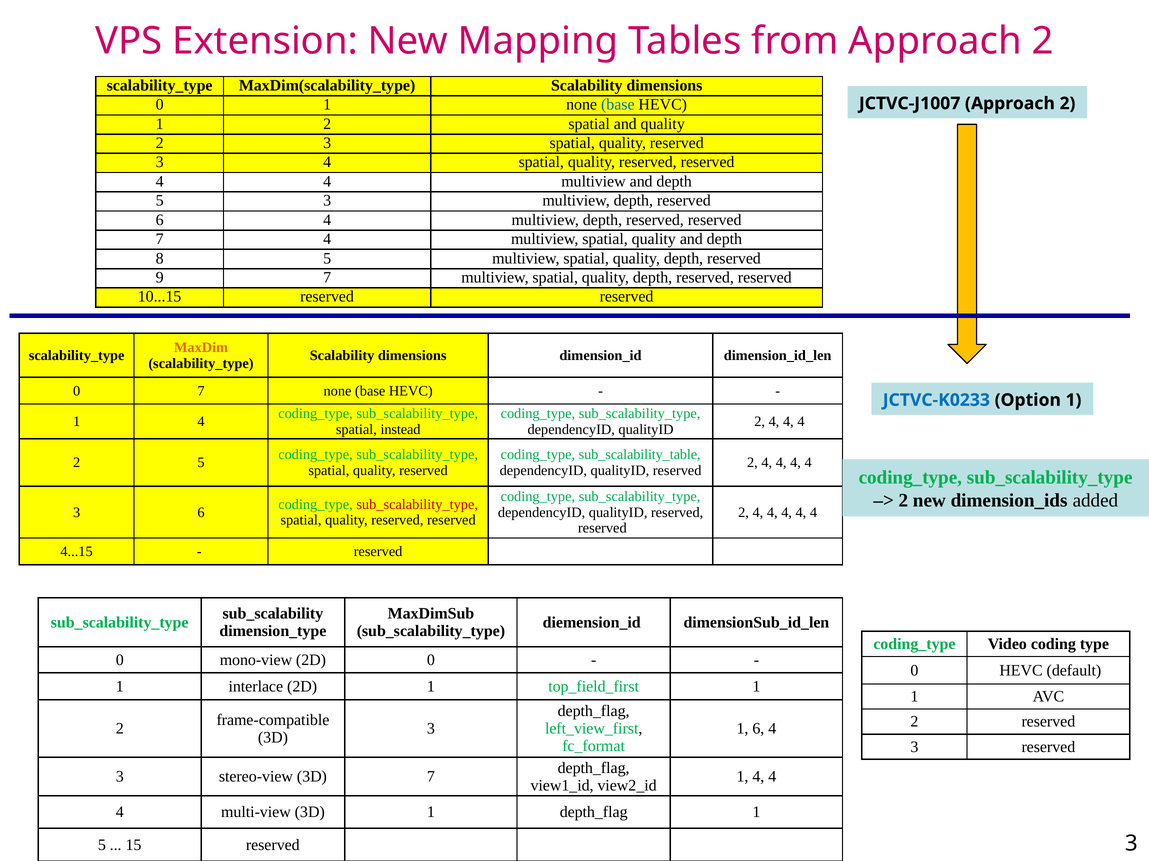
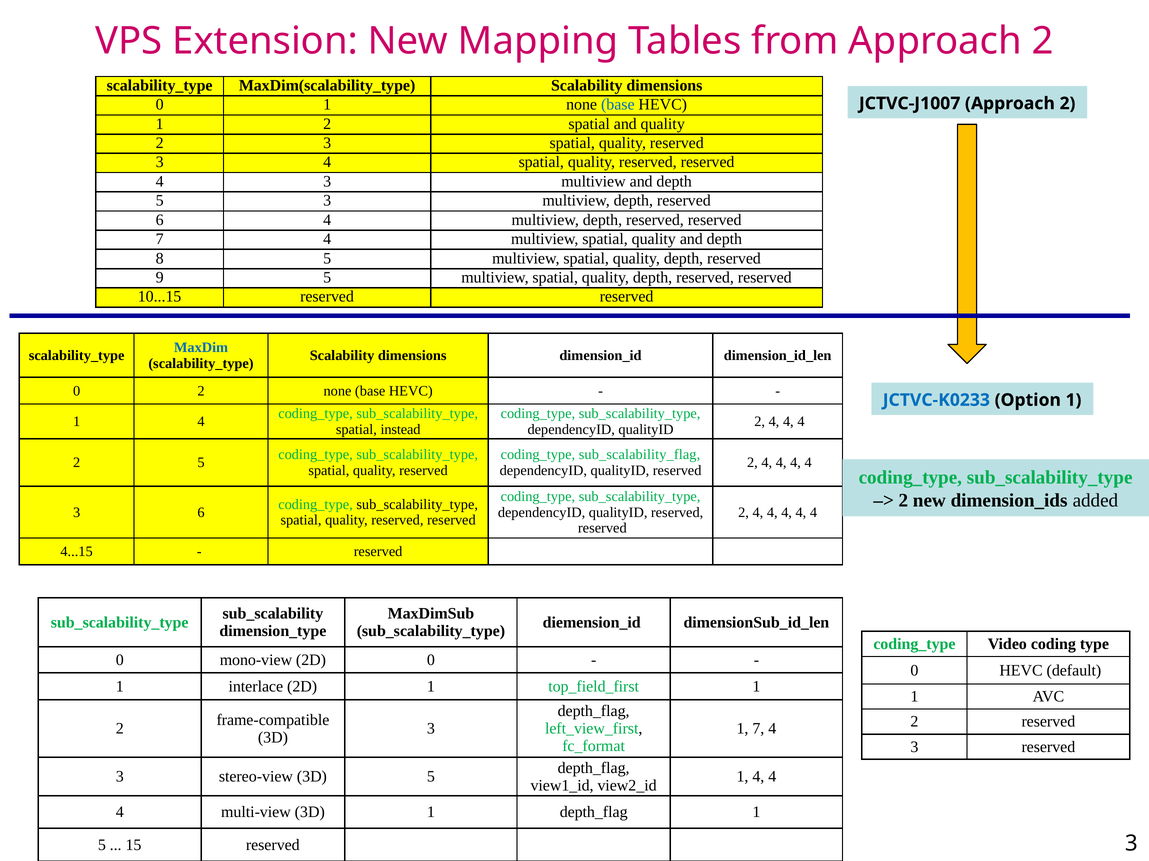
4: 4 -> 3 (327, 182)
9 7: 7 -> 5 (327, 278)
MaxDim colour: orange -> blue (201, 348)
0 7: 7 -> 2 (201, 391)
sub_scalability_table: sub_scalability_table -> sub_scalability_flag (640, 455)
sub_scalability_type colour: red -> black (417, 505)
1 6: 6 -> 7 (758, 729)
3D 7: 7 -> 5 (431, 777)
